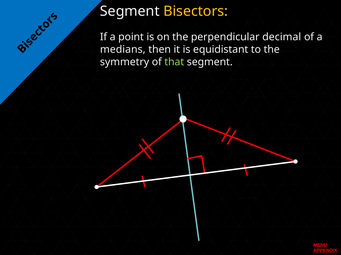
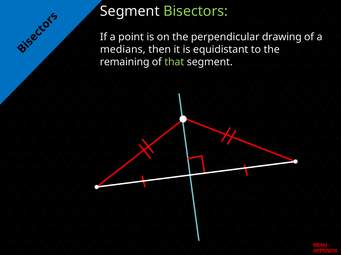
Bisectors colour: yellow -> light green (196, 11)
decimal: decimal -> drawing (282, 37)
symmetry: symmetry -> remaining (125, 62)
